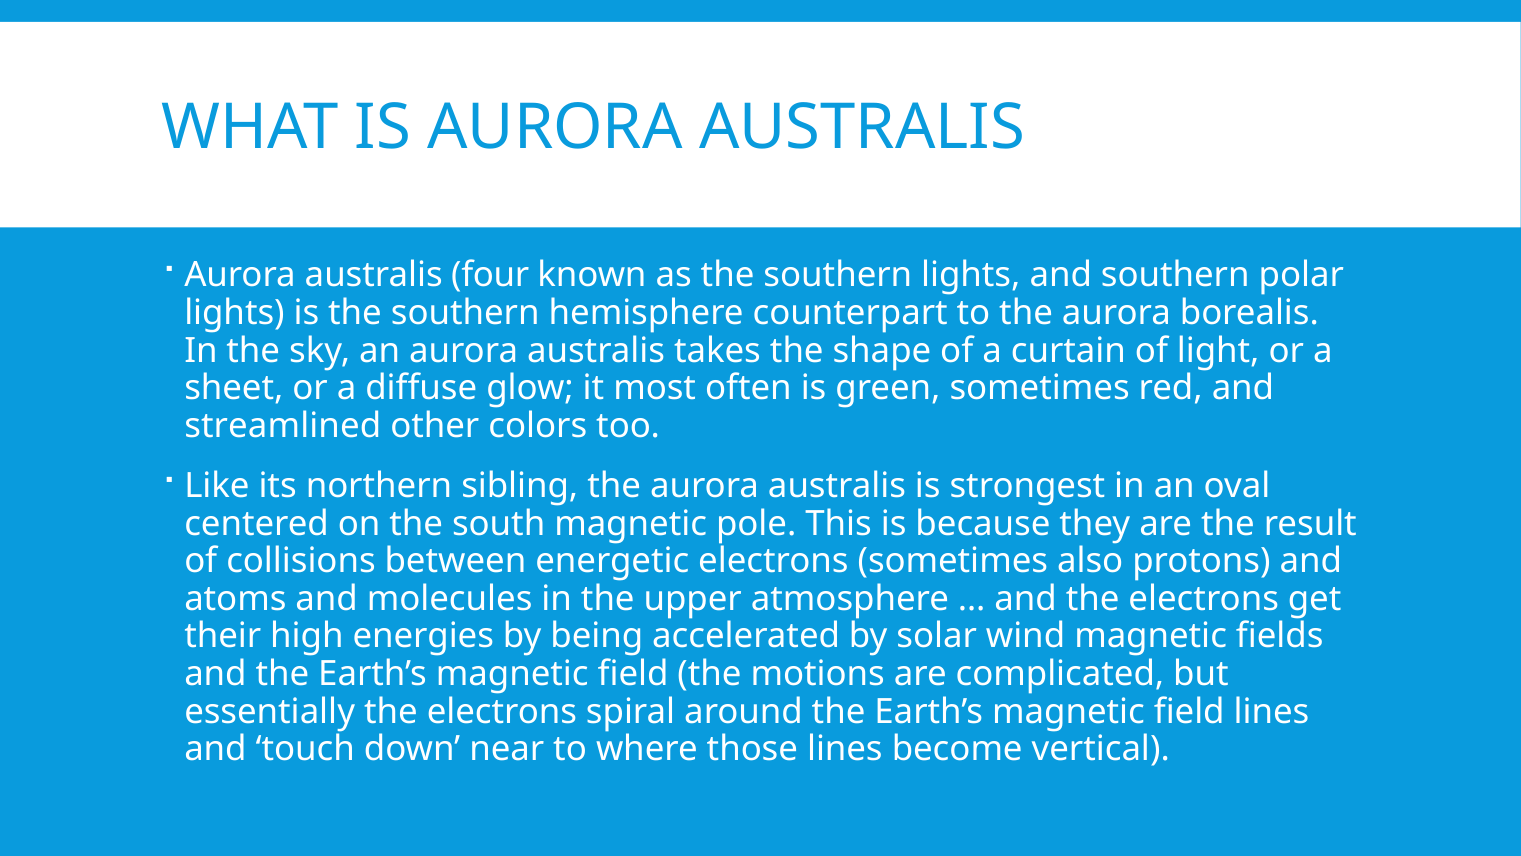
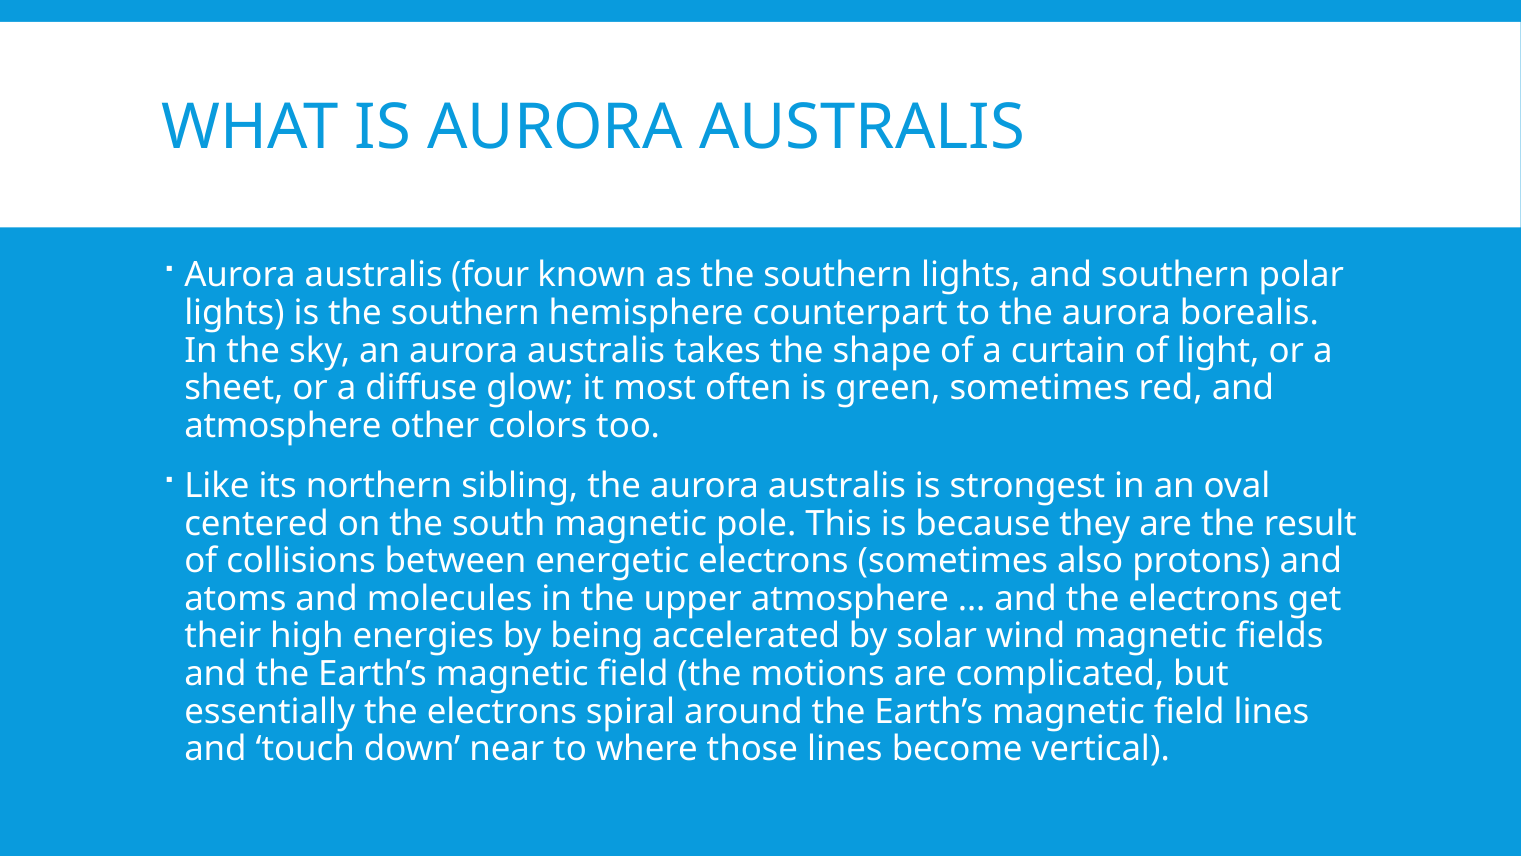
streamlined: streamlined -> atmosphere (283, 426)
